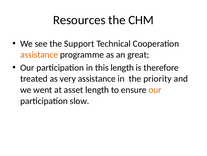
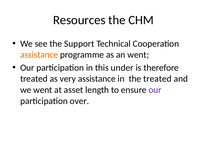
an great: great -> went (138, 54)
this length: length -> under (122, 67)
the priority: priority -> treated (157, 78)
our colour: orange -> purple (155, 89)
slow: slow -> over (79, 100)
